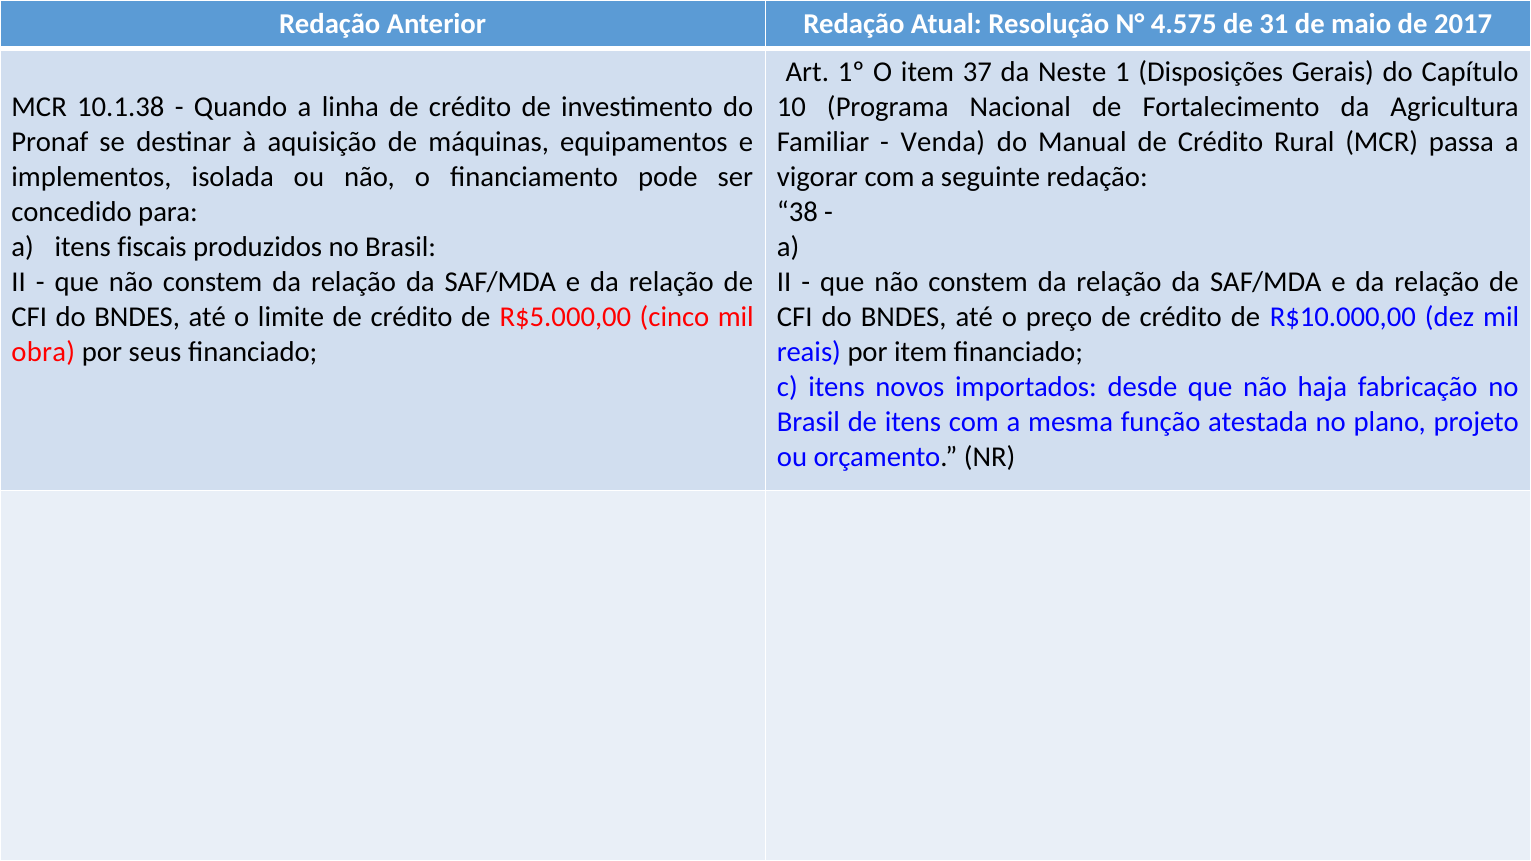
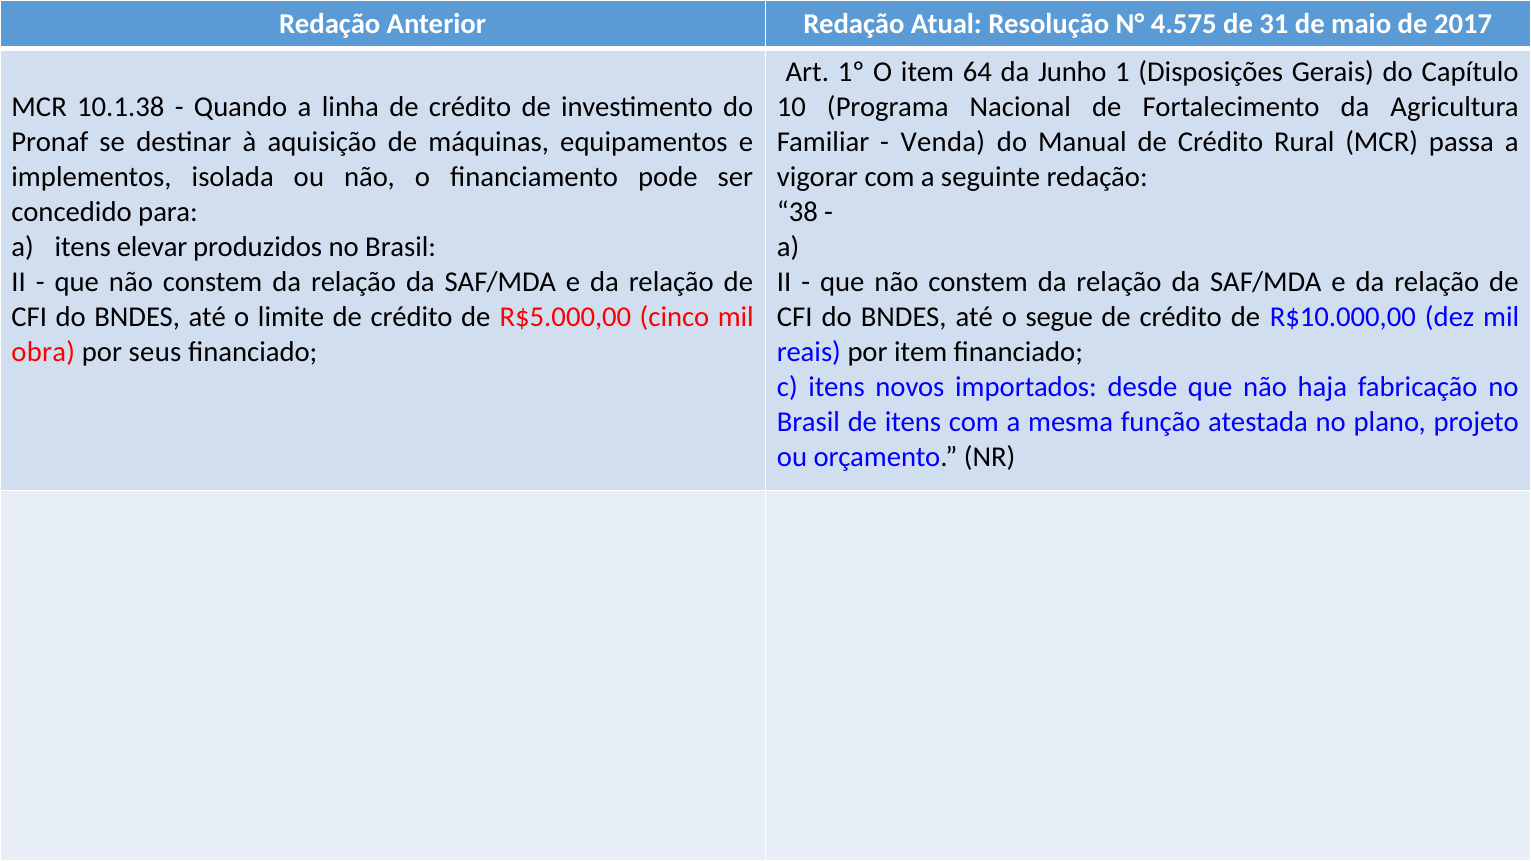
37: 37 -> 64 (977, 72)
Neste: Neste -> Junho (1072, 72)
fiscais: fiscais -> elevar (152, 247)
preço: preço -> segue (1059, 317)
